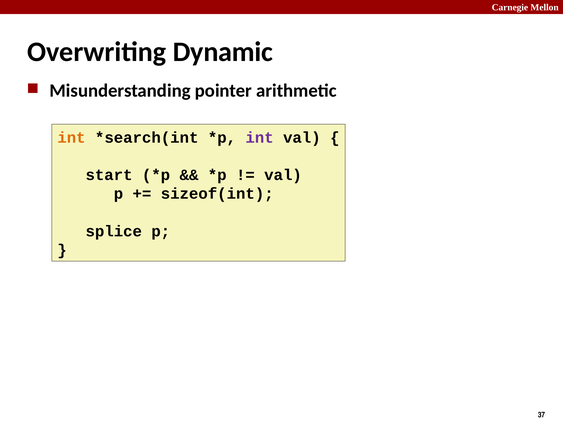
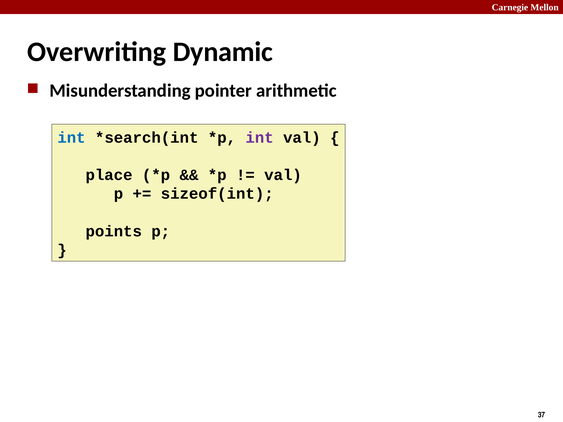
int colour: orange -> blue (71, 138)
start: start -> place (109, 175)
splice: splice -> points (114, 231)
